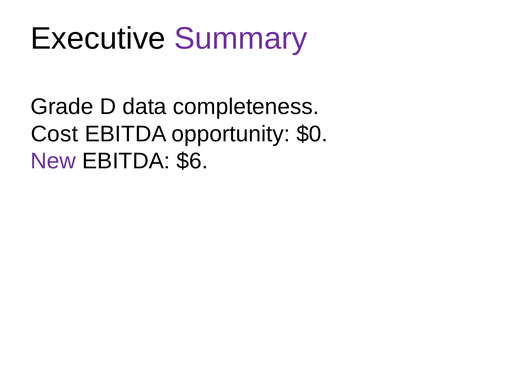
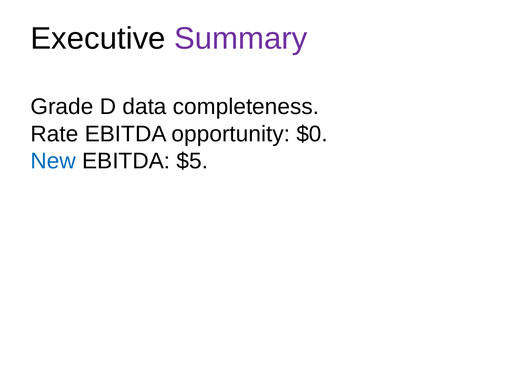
Cost: Cost -> Rate (54, 134)
New colour: purple -> blue (53, 161)
$6: $6 -> $5 (192, 161)
